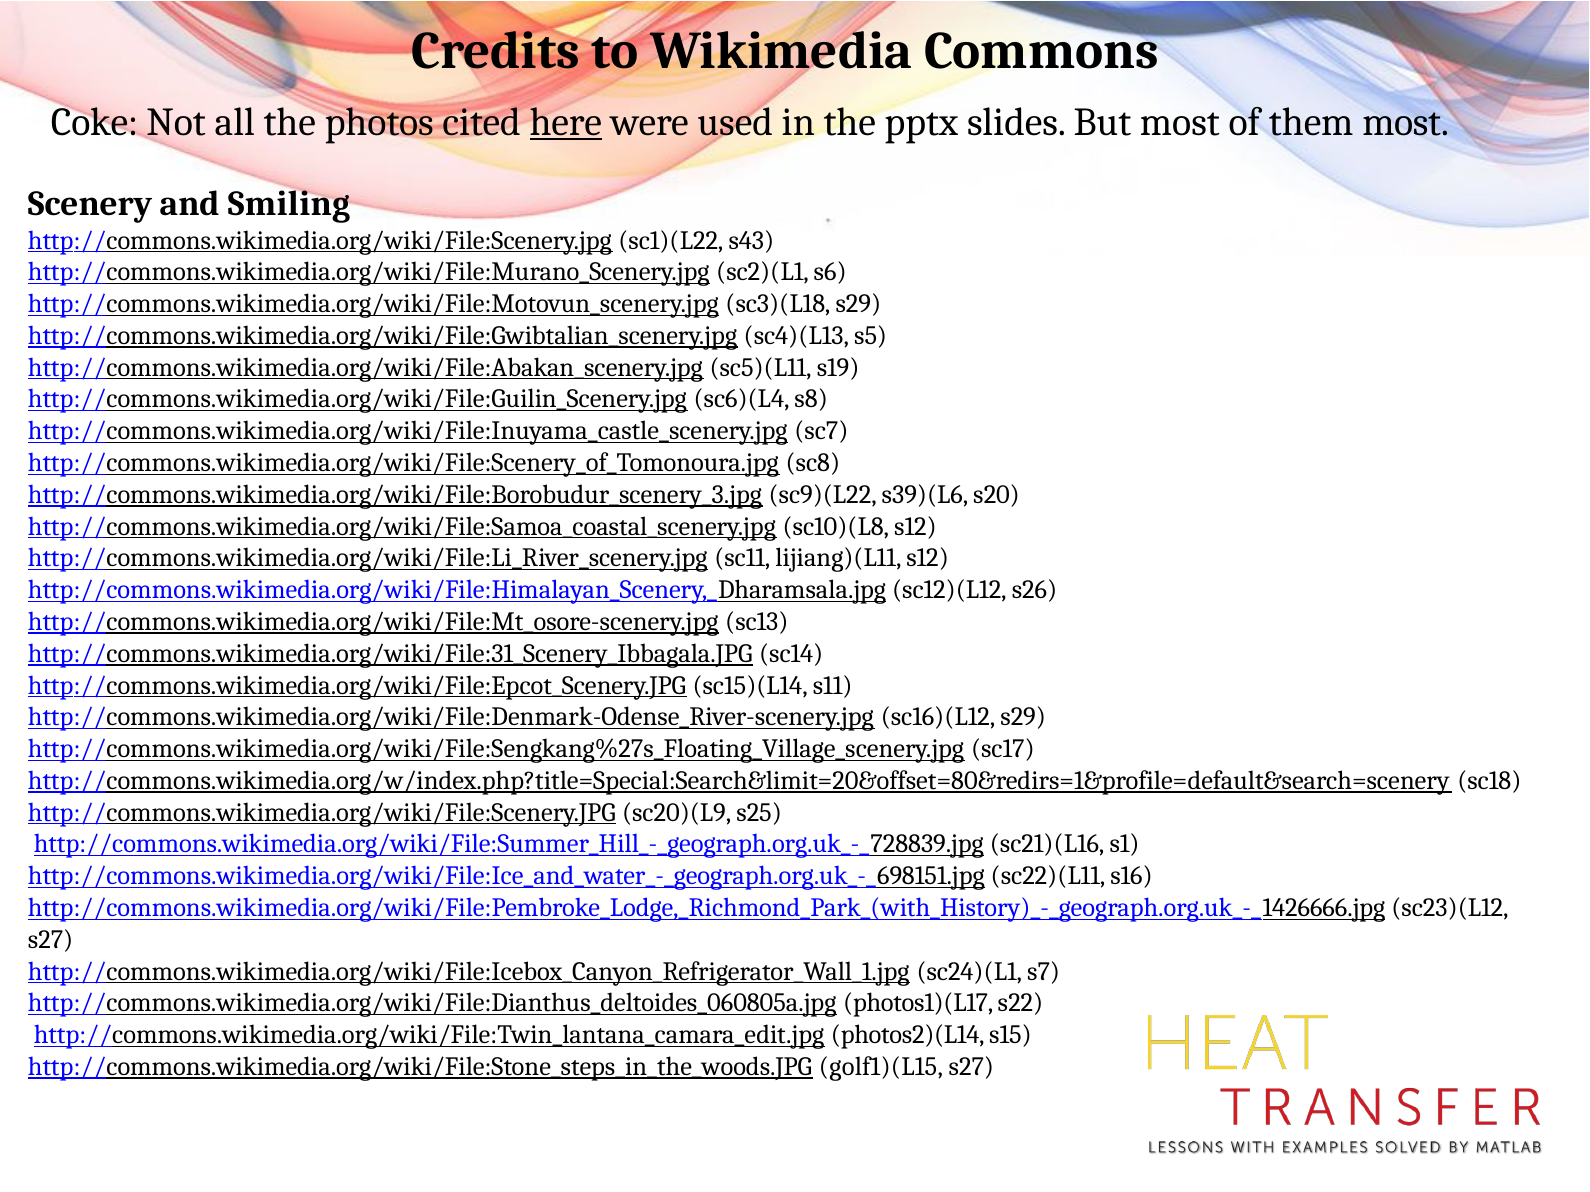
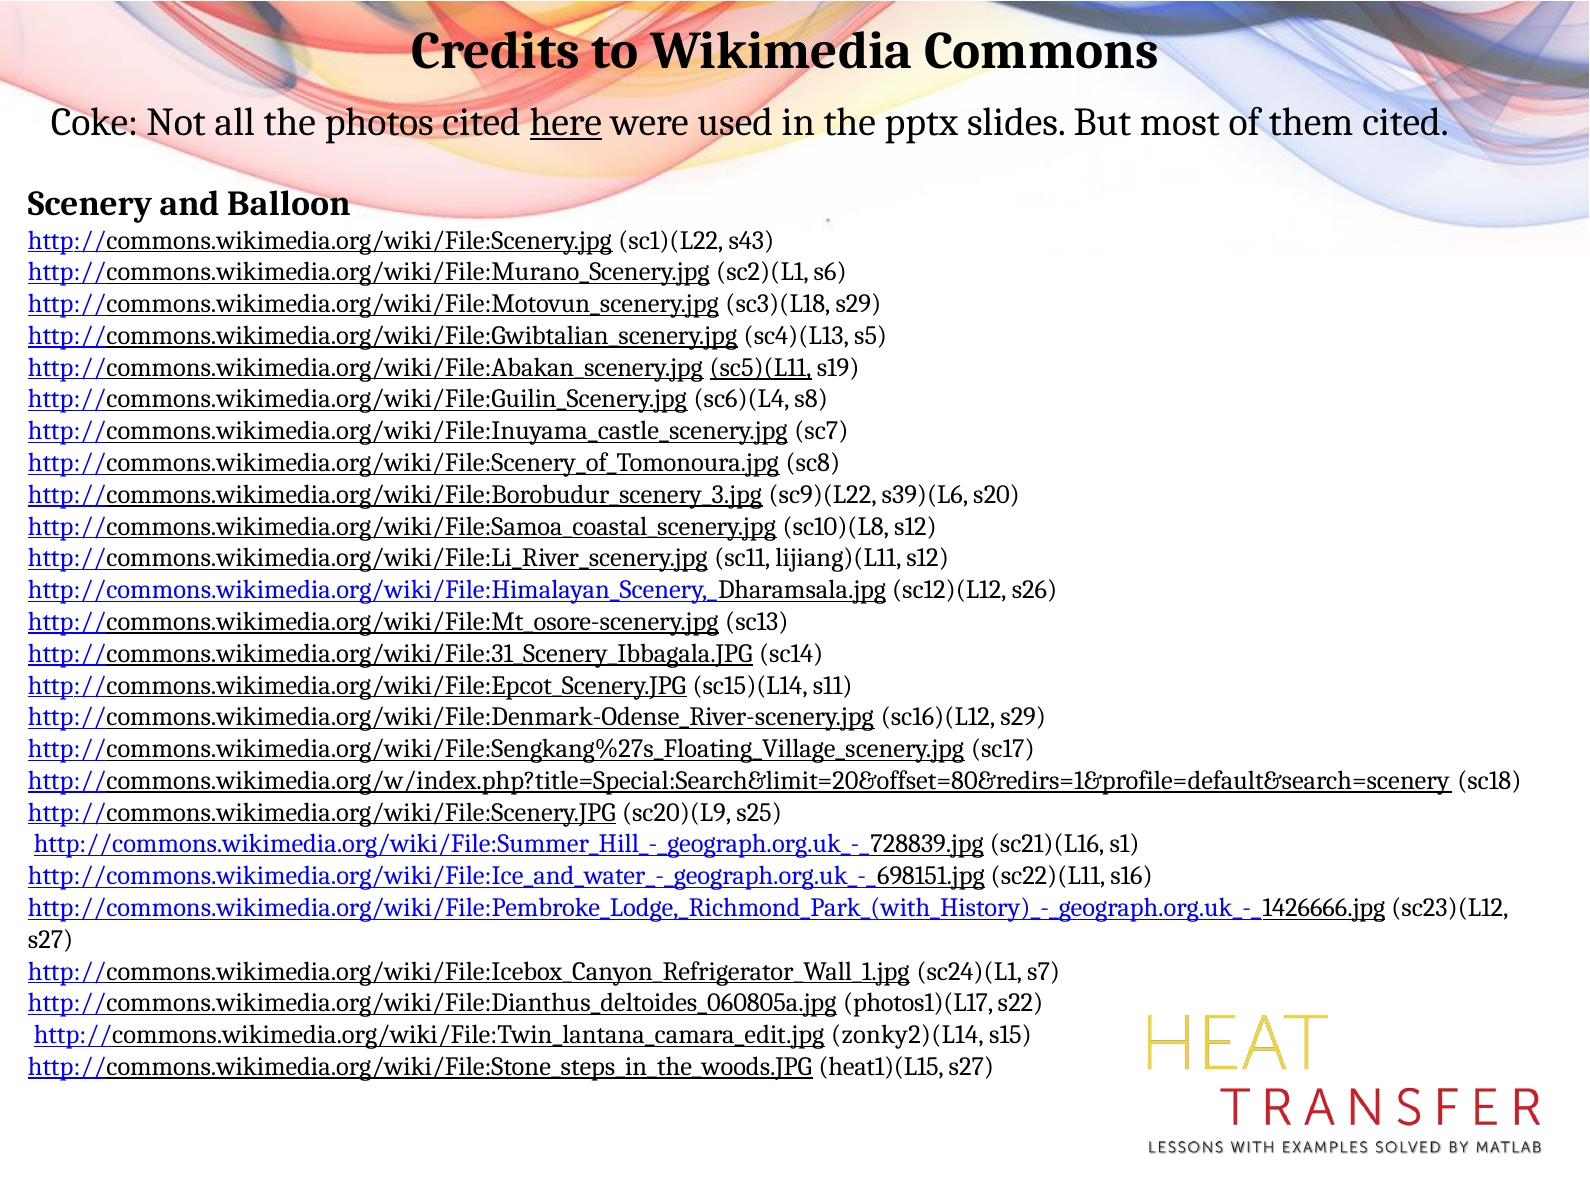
them most: most -> cited (1406, 122)
Smiling: Smiling -> Balloon (289, 204)
sc5)(L11 underline: none -> present (761, 368)
photos2)(L14: photos2)(L14 -> zonky2)(L14 (907, 1035)
golf1)(L15: golf1)(L15 -> heat1)(L15 (881, 1067)
